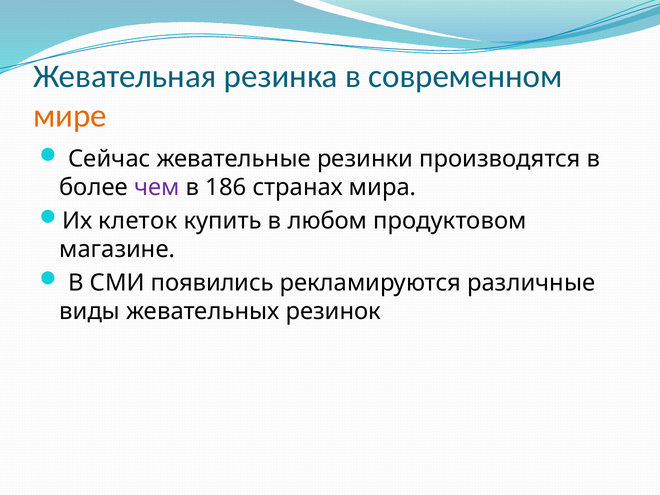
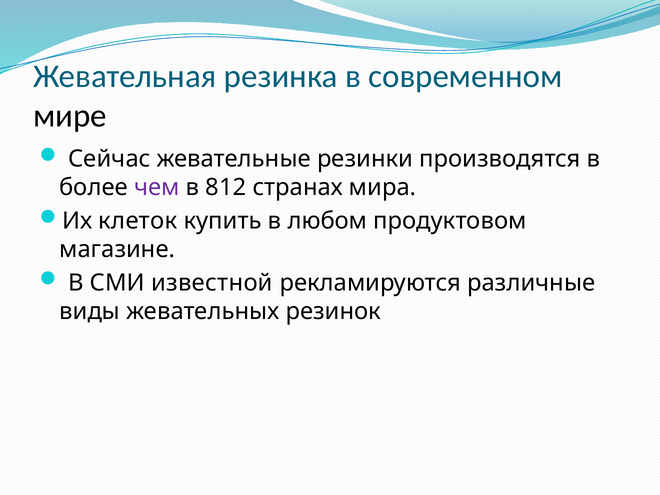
мире colour: orange -> black (70, 116)
186: 186 -> 812 (226, 187)
появились: появились -> известной (212, 283)
